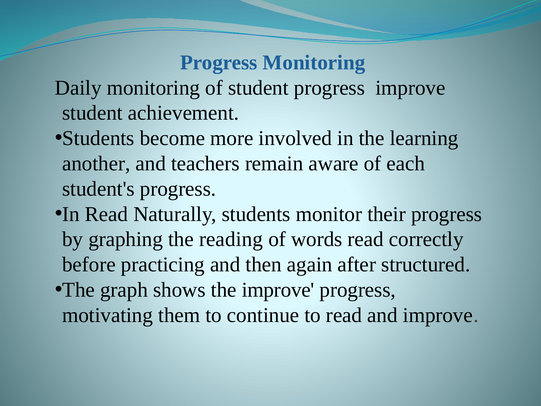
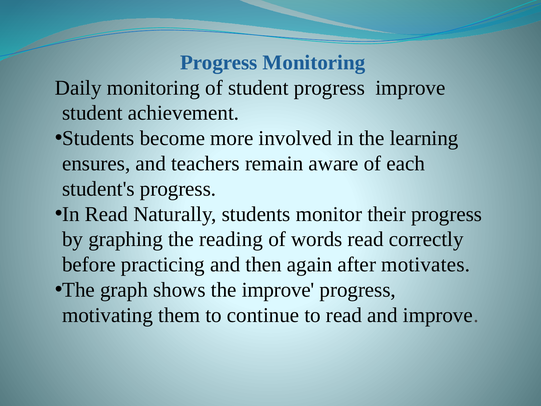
another: another -> ensures (96, 163)
structured: structured -> motivates (426, 264)
